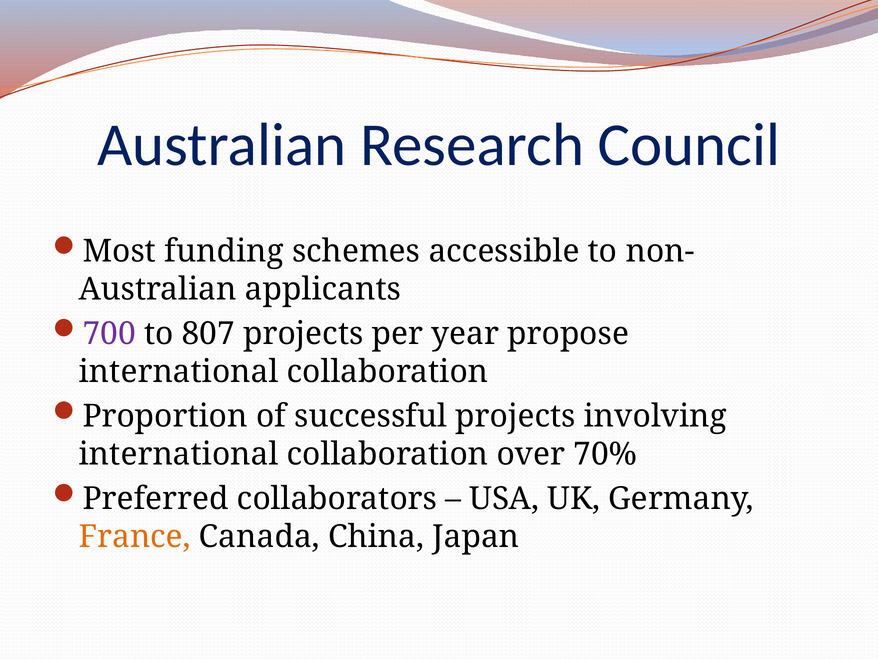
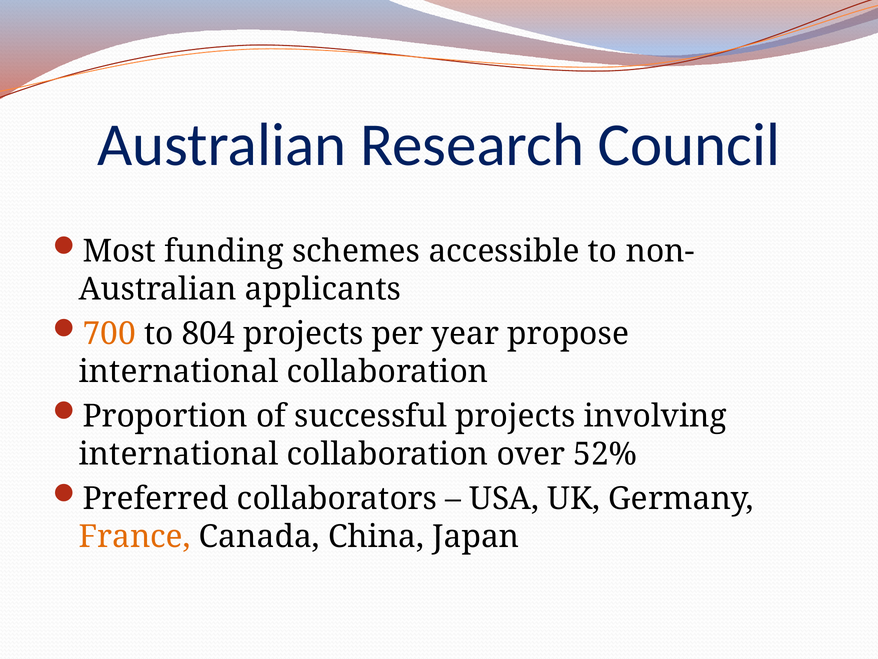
700 colour: purple -> orange (109, 333)
807: 807 -> 804 (208, 333)
70%: 70% -> 52% (605, 454)
